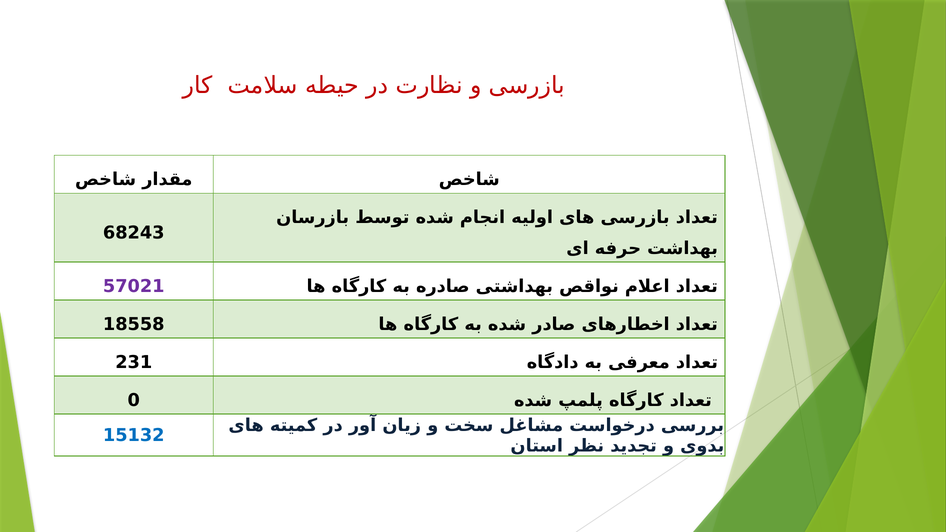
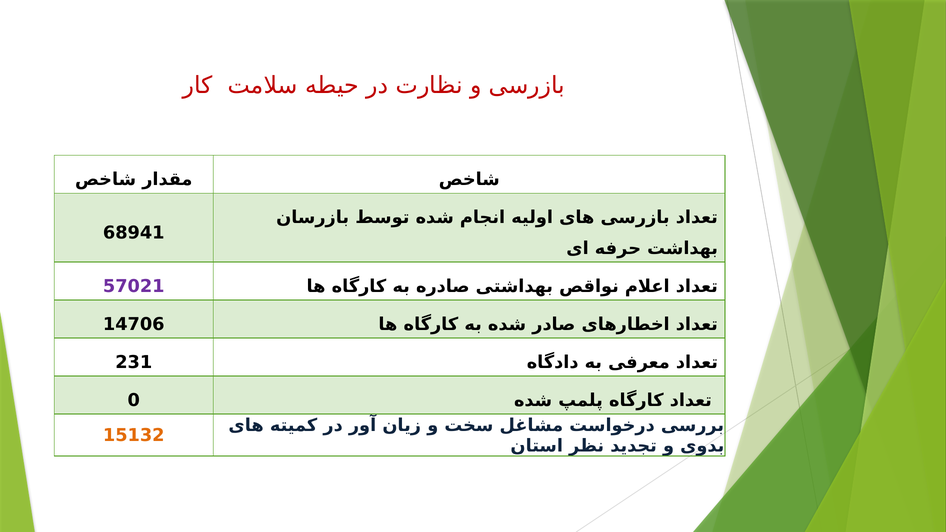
68243: 68243 -> 68941 (134, 233)
18558: 18558 -> 14706 (134, 324)
15132 colour: blue -> orange (134, 436)
